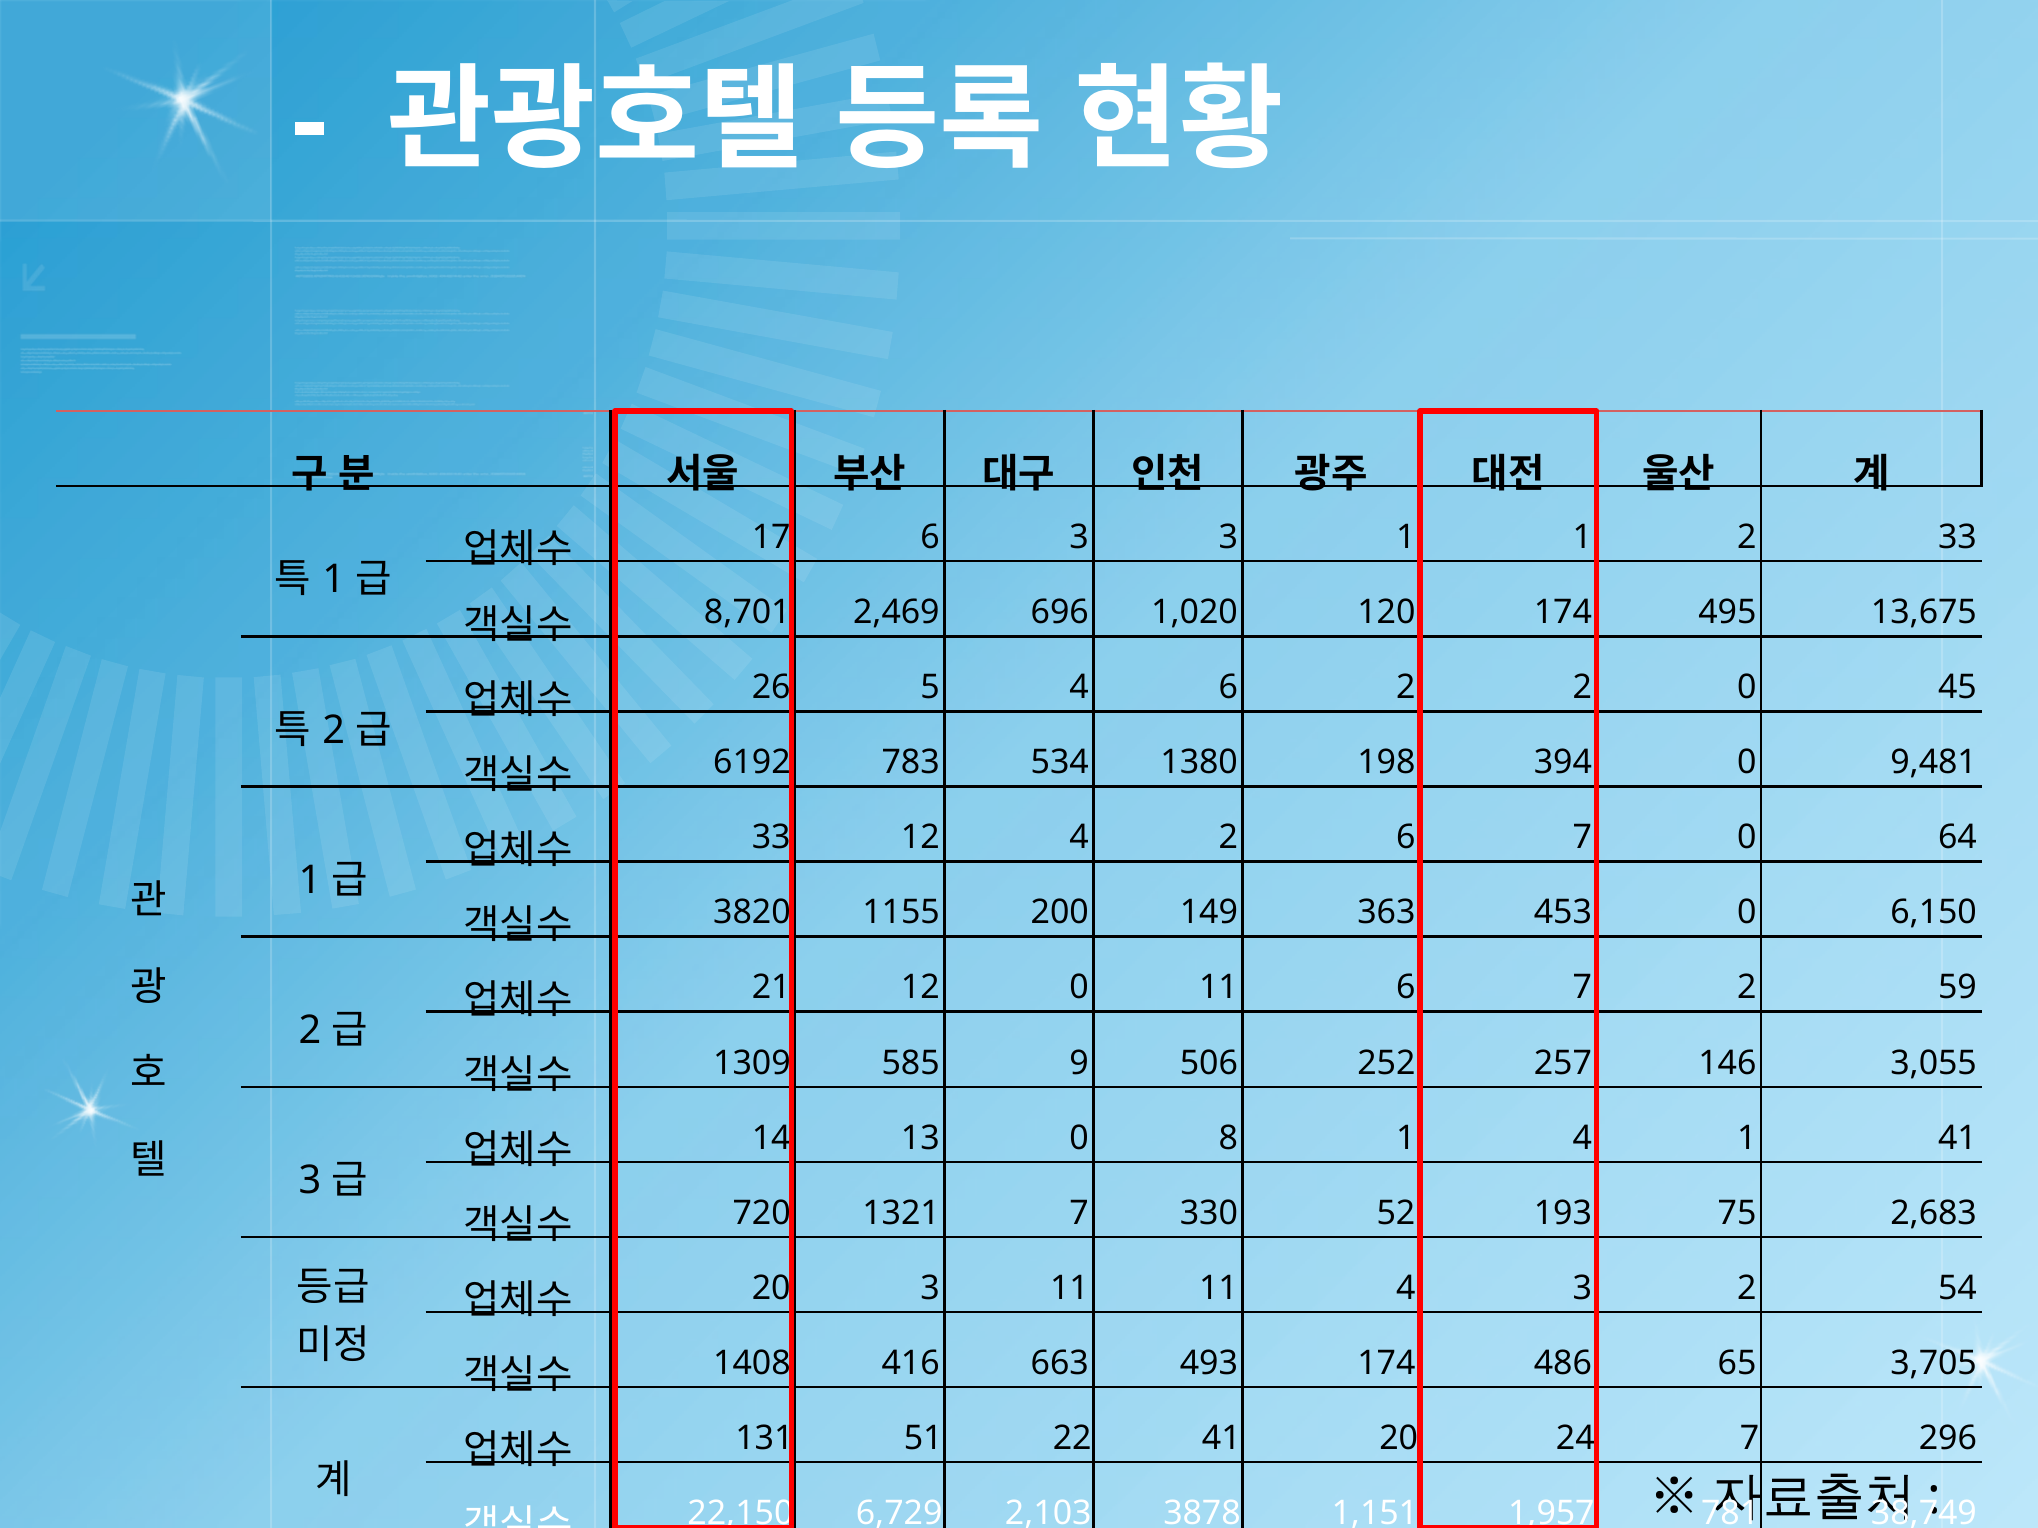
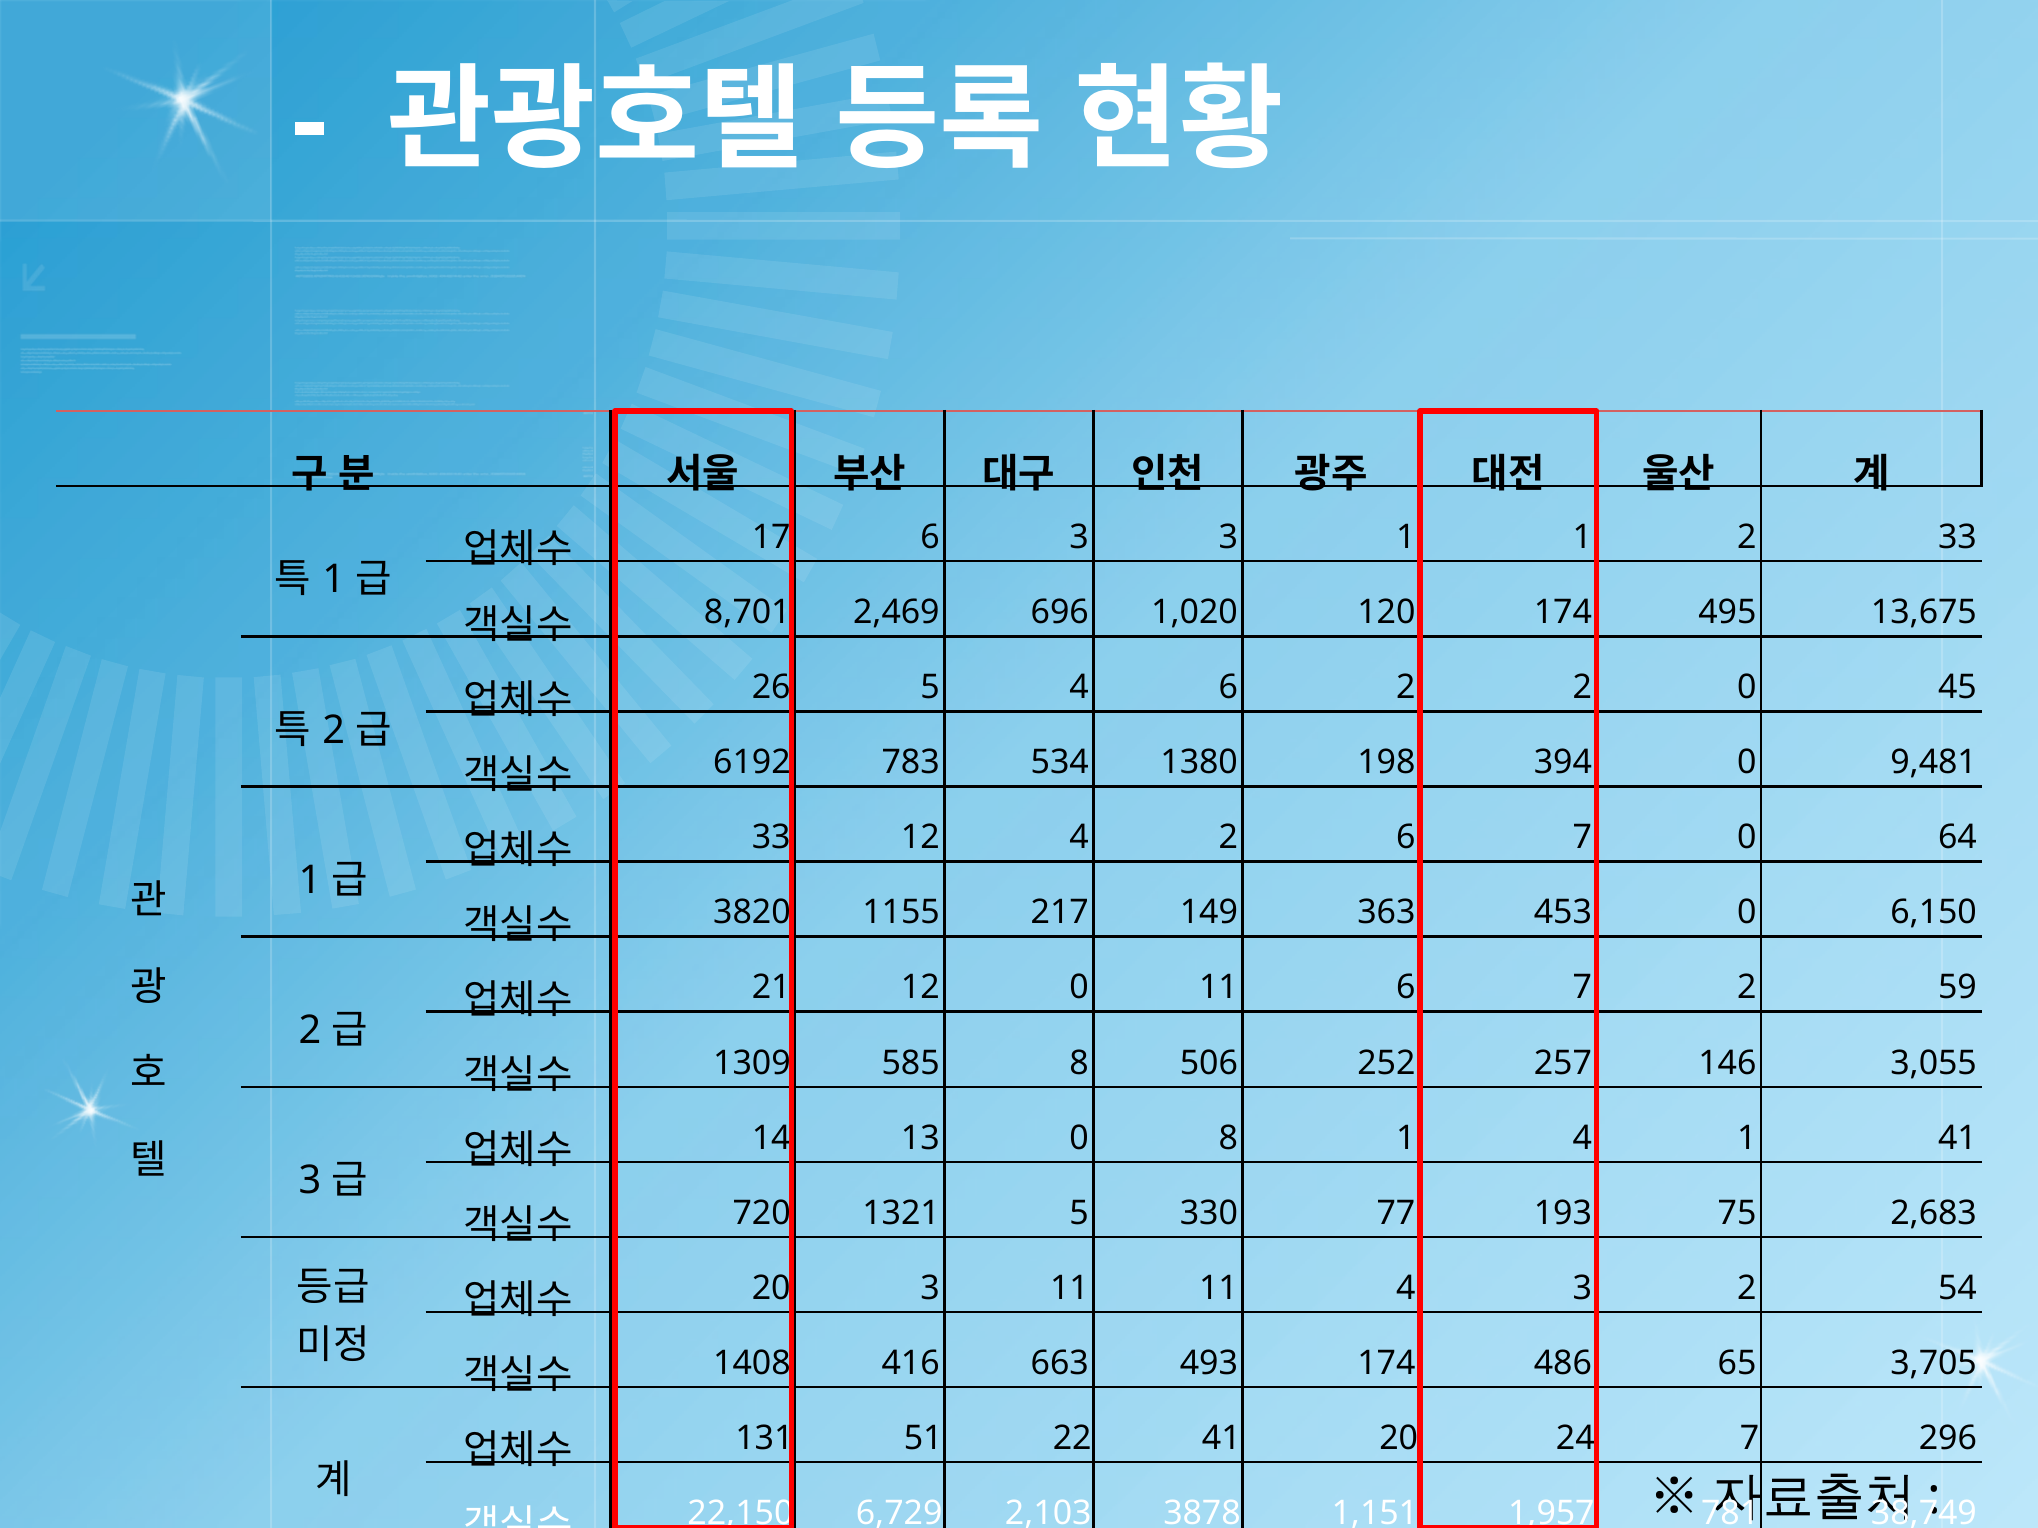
200: 200 -> 217 (1060, 913)
585 9: 9 -> 8 (1079, 1063)
1321 7: 7 -> 5 (1079, 1213)
52: 52 -> 77 (1396, 1213)
